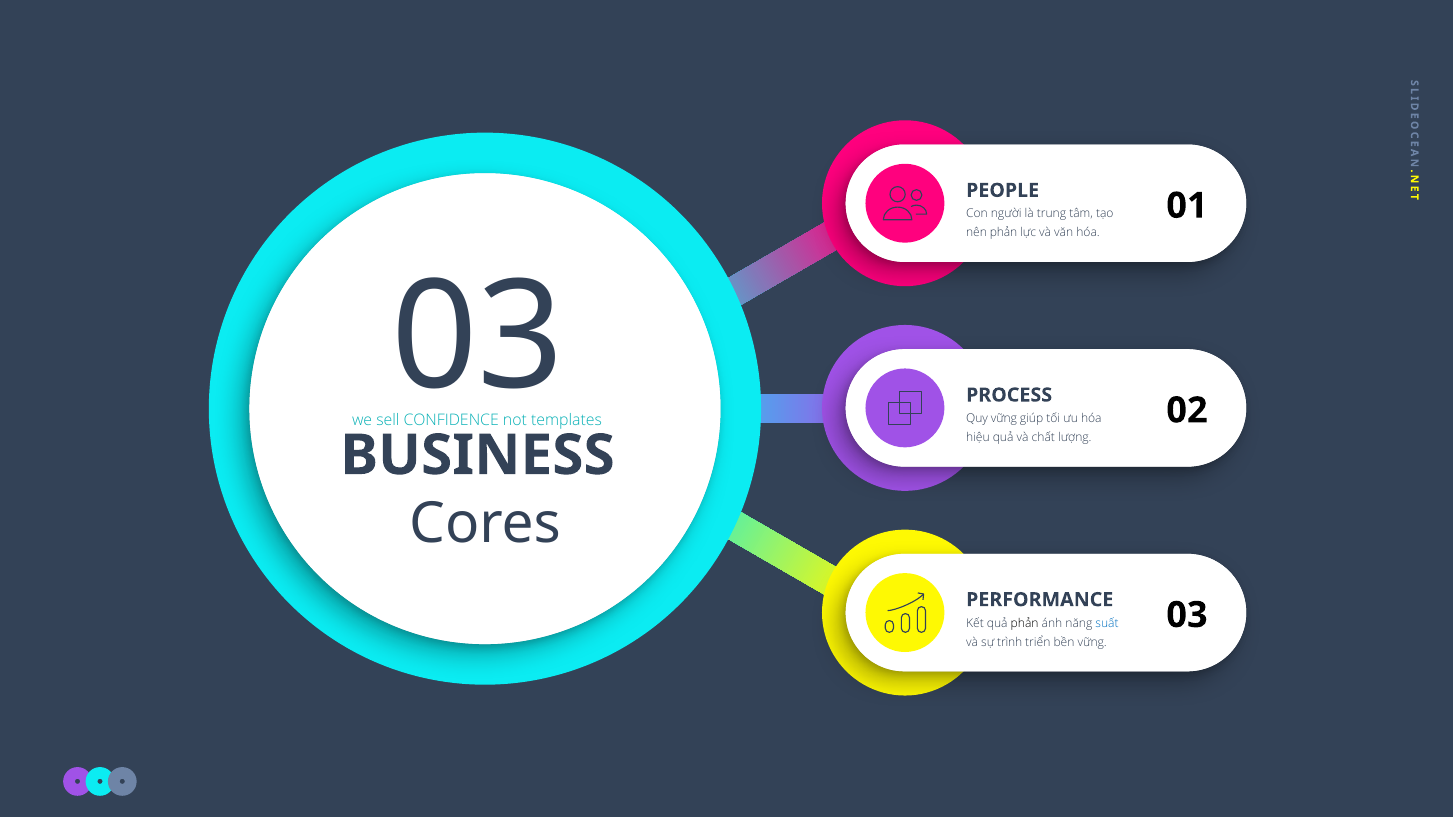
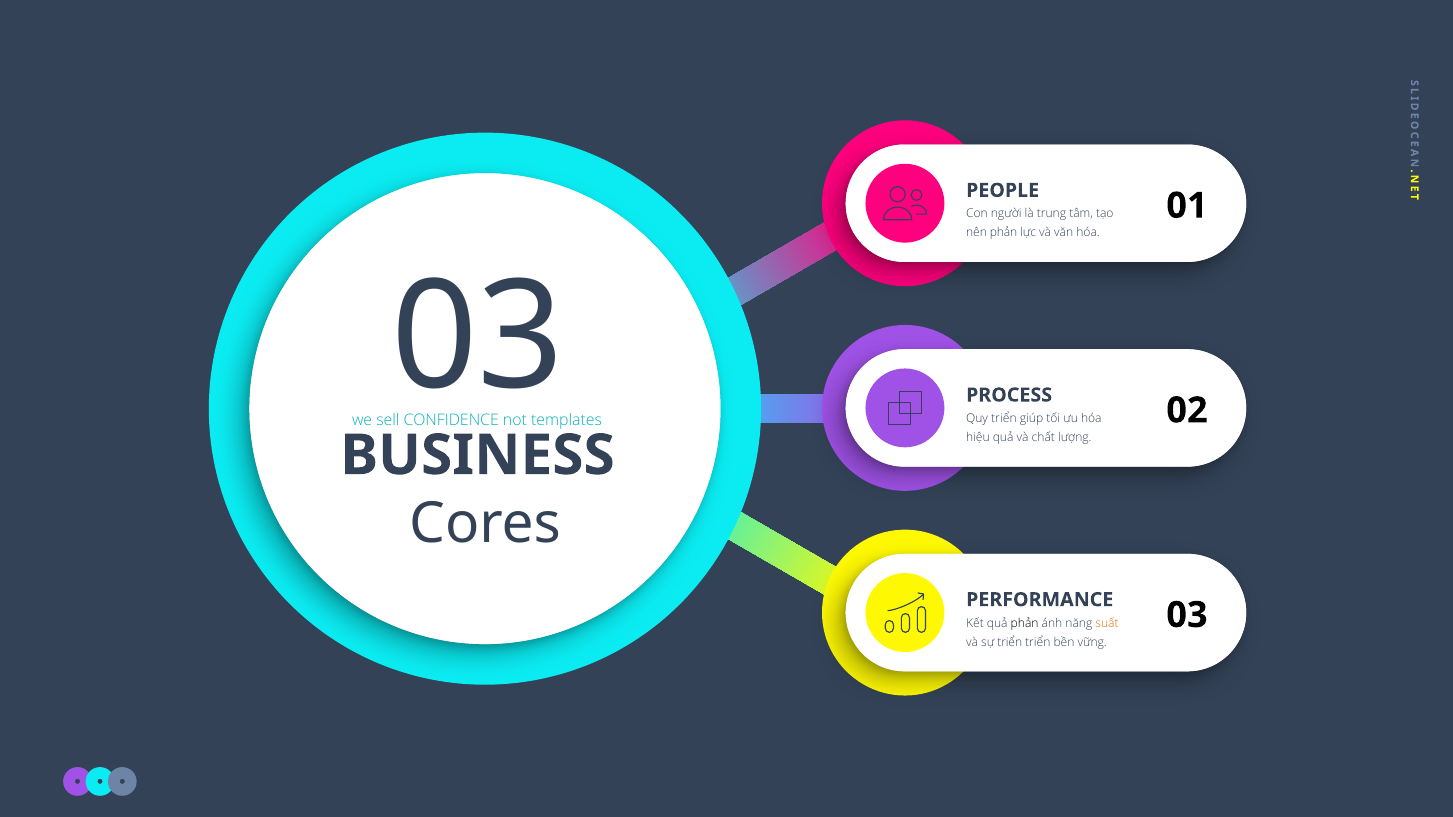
Quy vững: vững -> triển (1004, 419)
suất colour: blue -> orange (1107, 624)
sự trình: trình -> triển (1010, 642)
